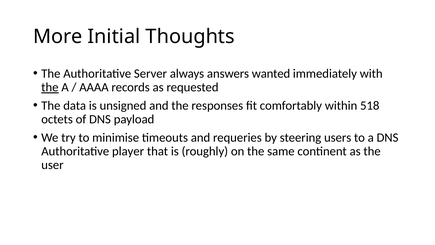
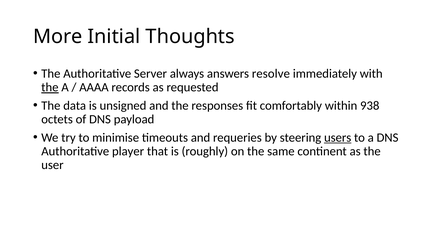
wanted: wanted -> resolve (271, 74)
518: 518 -> 938 (370, 105)
users underline: none -> present (338, 137)
